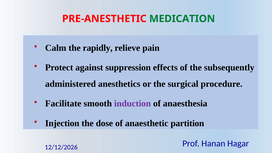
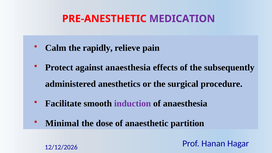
MEDICATION colour: green -> purple (182, 19)
against suppression: suppression -> anaesthesia (128, 68)
Injection: Injection -> Minimal (62, 123)
